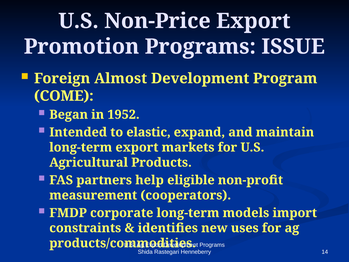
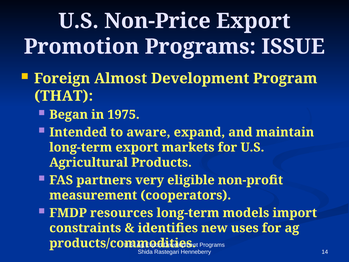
COME: COME -> THAT (64, 96)
1952: 1952 -> 1975 (123, 114)
elastic: elastic -> aware (148, 132)
help: help -> very (150, 180)
corporate: corporate -> resources (122, 213)
